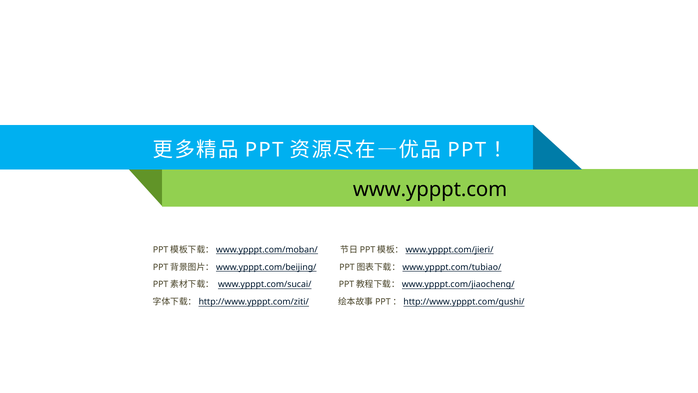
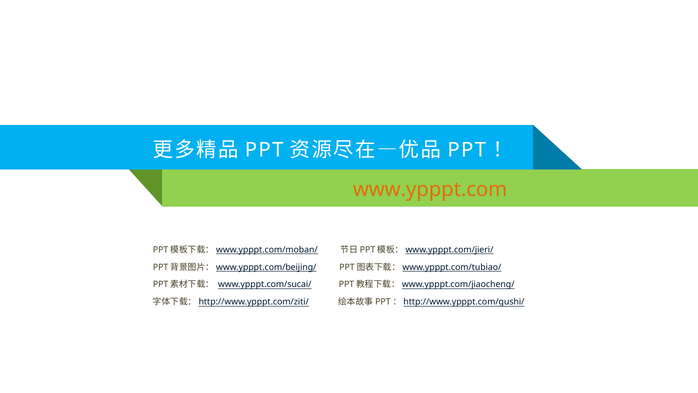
www.ypppt.com colour: black -> orange (430, 189)
